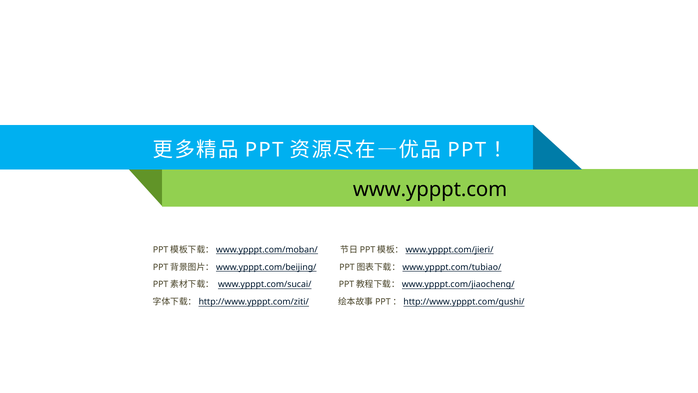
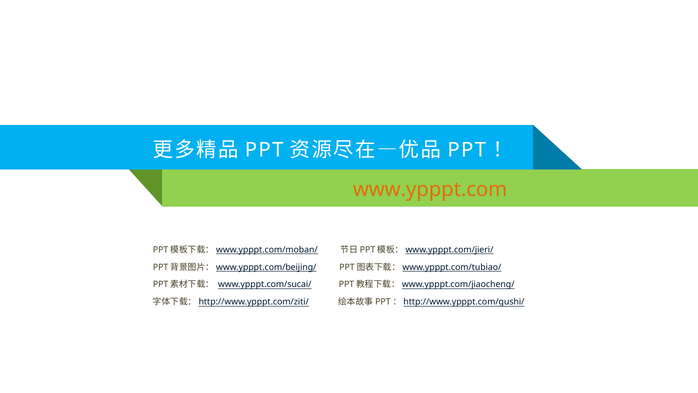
www.ypppt.com colour: black -> orange (430, 189)
